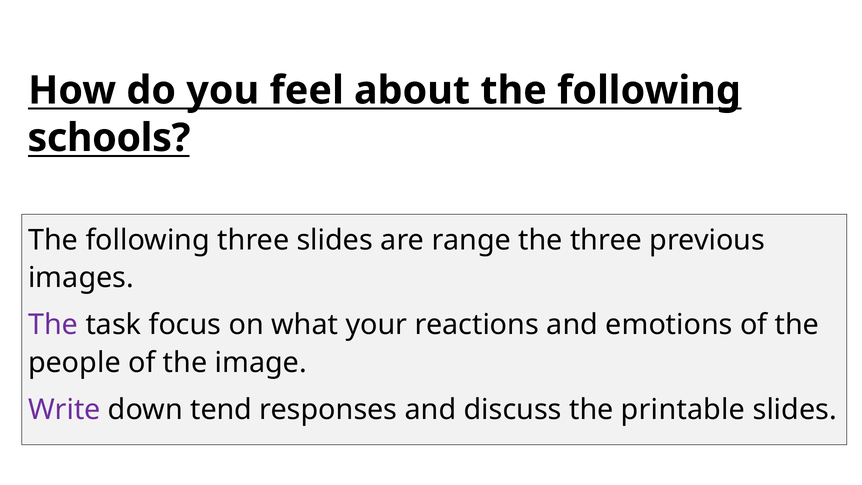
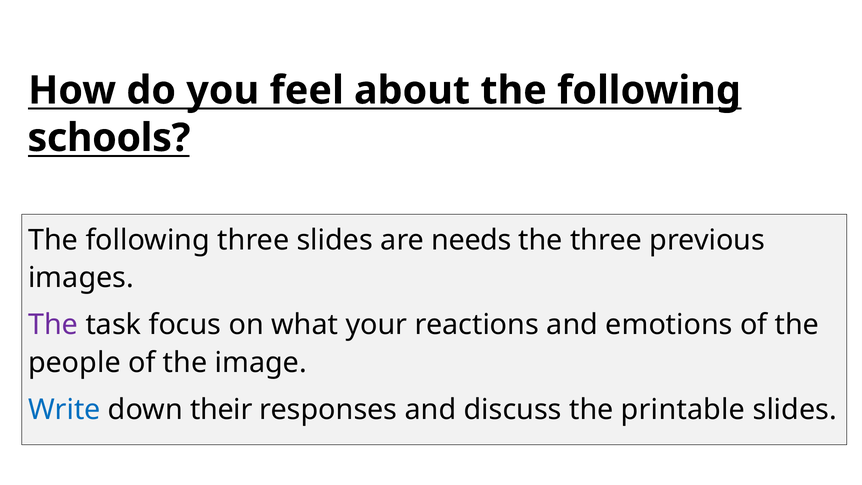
range: range -> needs (471, 240)
Write colour: purple -> blue (64, 410)
tend: tend -> their (221, 410)
